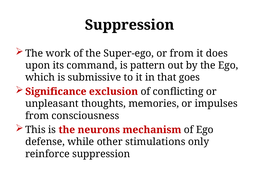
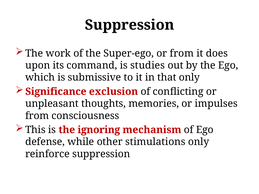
pattern: pattern -> studies (148, 65)
that goes: goes -> only (189, 78)
neurons: neurons -> ignoring (99, 130)
